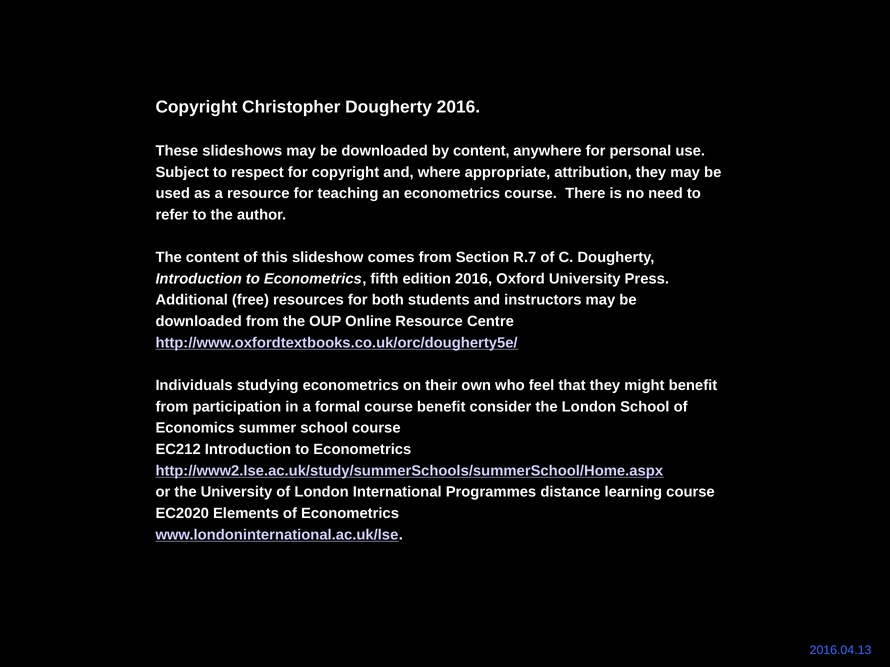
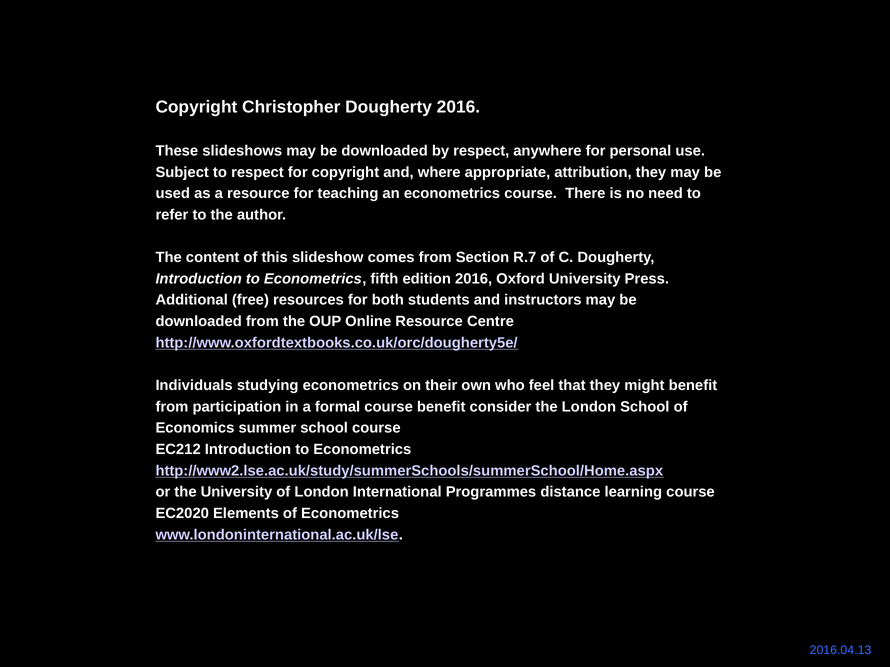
by content: content -> respect (481, 151)
